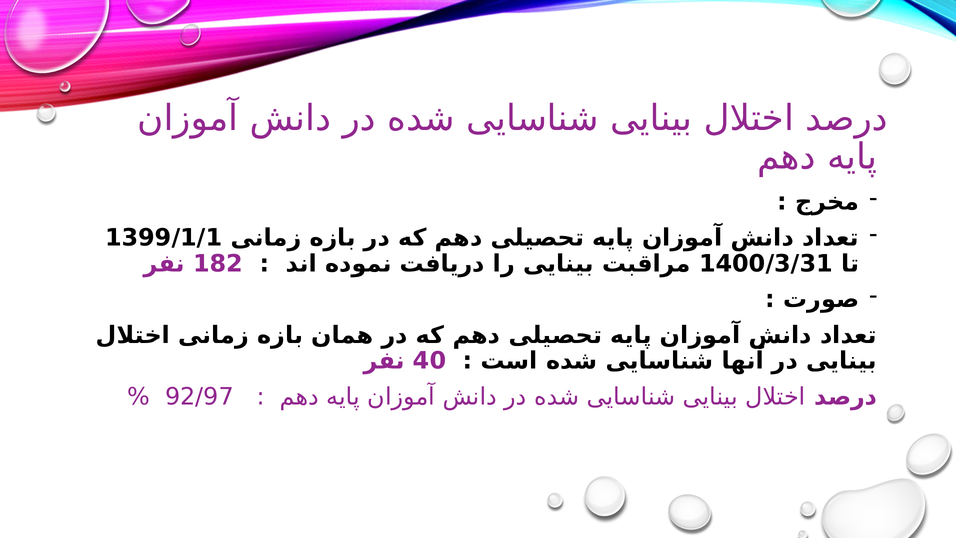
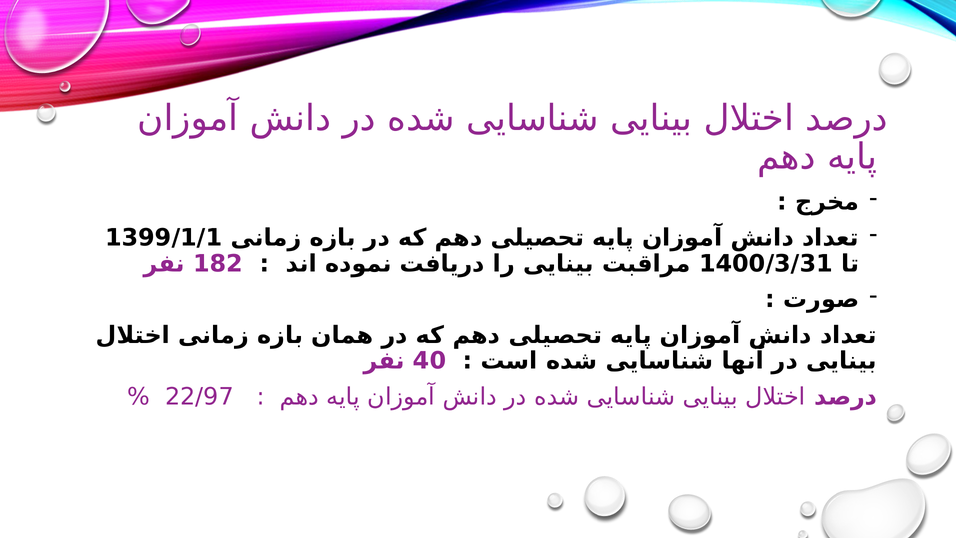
92/97: 92/97 -> 22/97 (199, 397)
